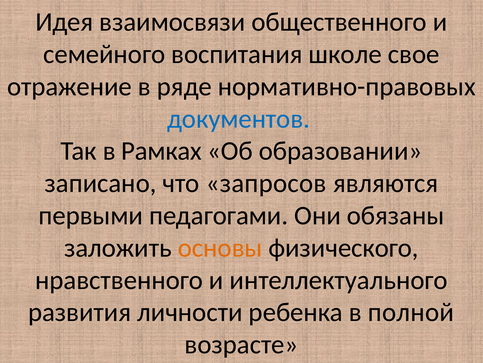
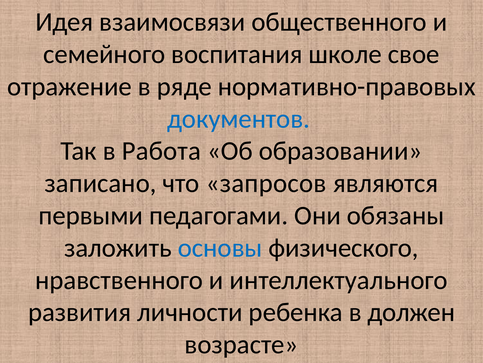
Рамках: Рамках -> Работа (161, 151)
основы colour: orange -> blue (220, 247)
полной: полной -> должен (411, 312)
